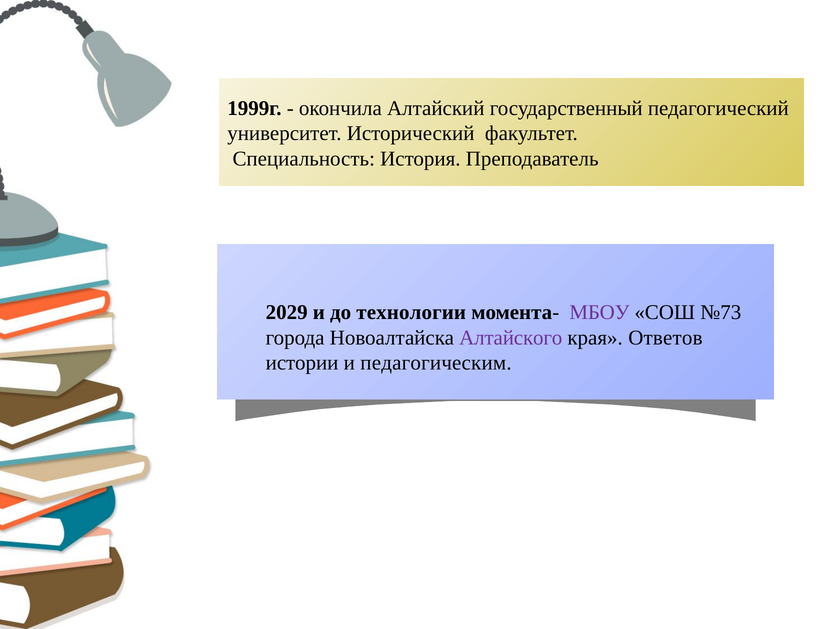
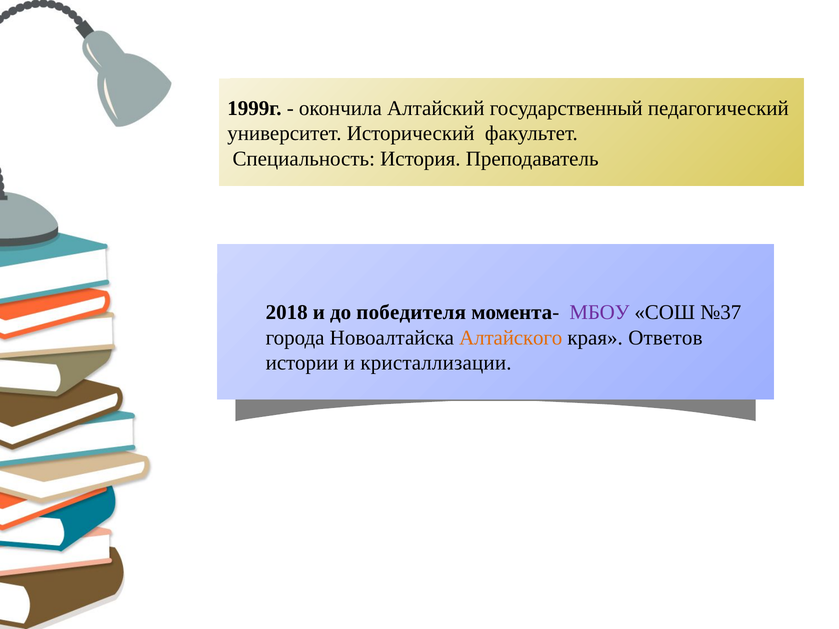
2029: 2029 -> 2018 (287, 313)
технологии: технологии -> победителя (411, 313)
№73: №73 -> №37 (721, 313)
Алтайского colour: purple -> orange (511, 338)
педагогическим: педагогическим -> кристаллизации (436, 363)
